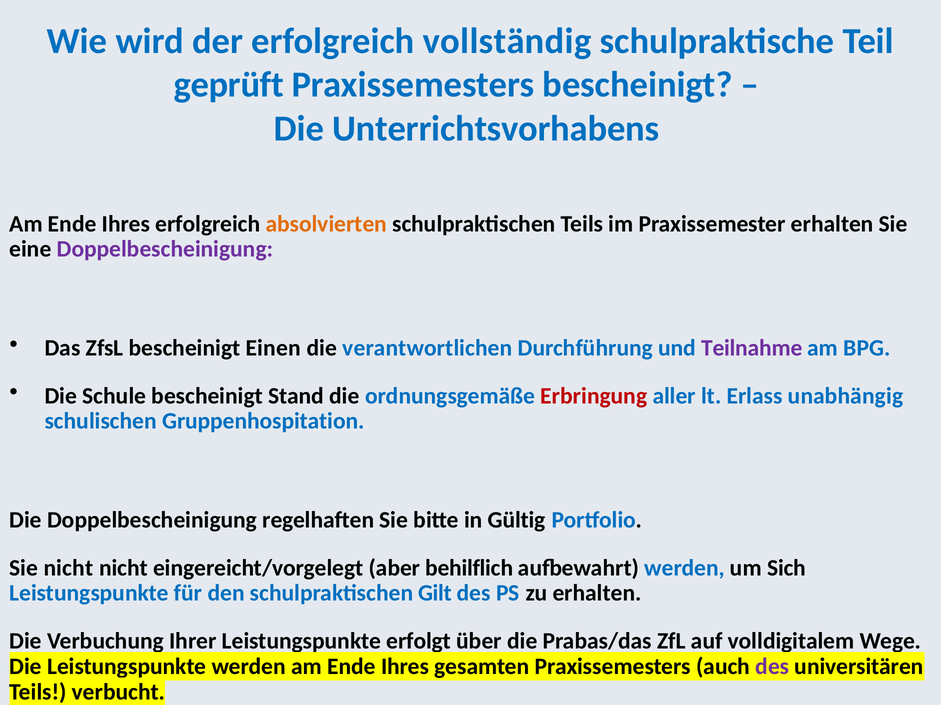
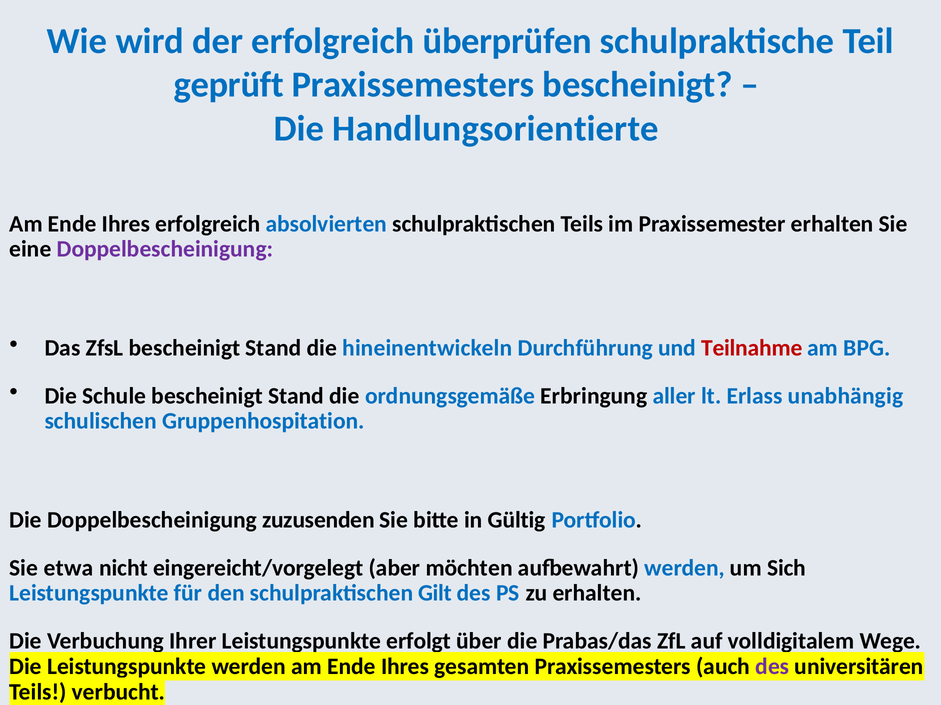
vollständig: vollständig -> überprüfen (507, 41)
Unterrichtsvorhabens: Unterrichtsvorhabens -> Handlungsorientierte (496, 129)
absolvierten colour: orange -> blue (326, 224)
ZfsL bescheinigt Einen: Einen -> Stand (273, 348)
verantwortlichen: verantwortlichen -> hineinentwickeln (427, 348)
Teilnahme colour: purple -> red (752, 348)
Erbringung colour: red -> black (594, 396)
regelhaften: regelhaften -> zuzusenden (318, 520)
Sie nicht: nicht -> etwa (68, 568)
behilflich: behilflich -> möchten (469, 568)
